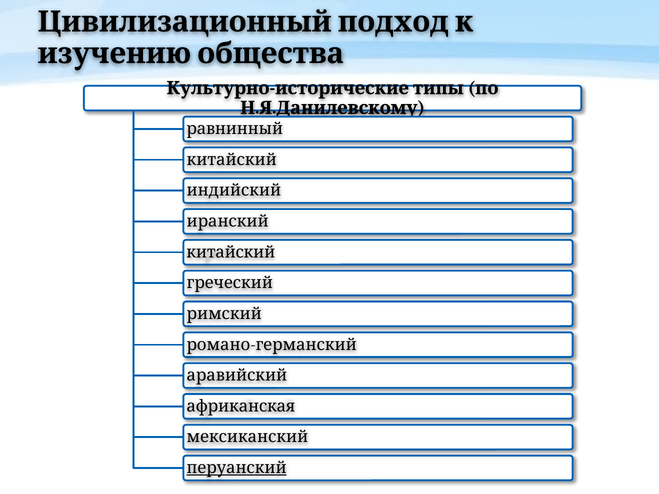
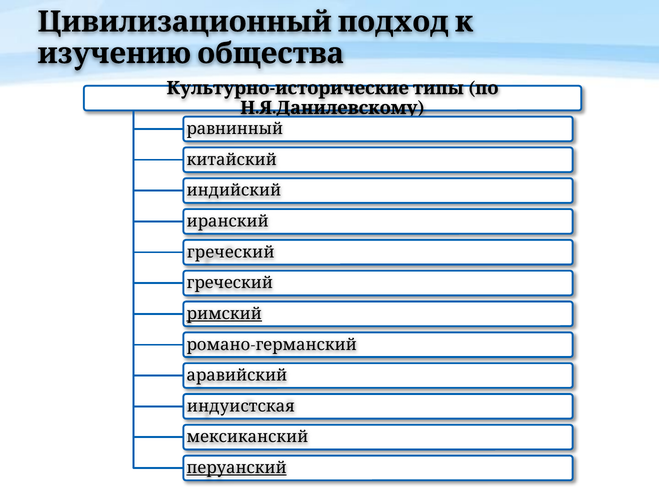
китайский: китайский -> греческий (231, 252)
римский underline: none -> present (224, 314)
африканская: африканская -> индуистская (241, 406)
